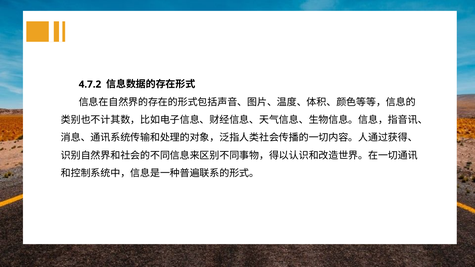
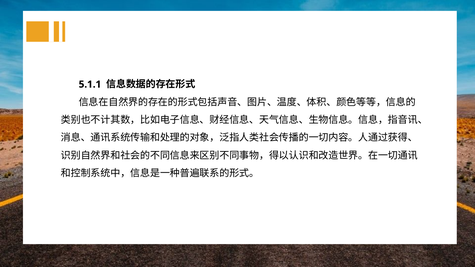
4.7.2: 4.7.2 -> 5.1.1 (90, 84)
